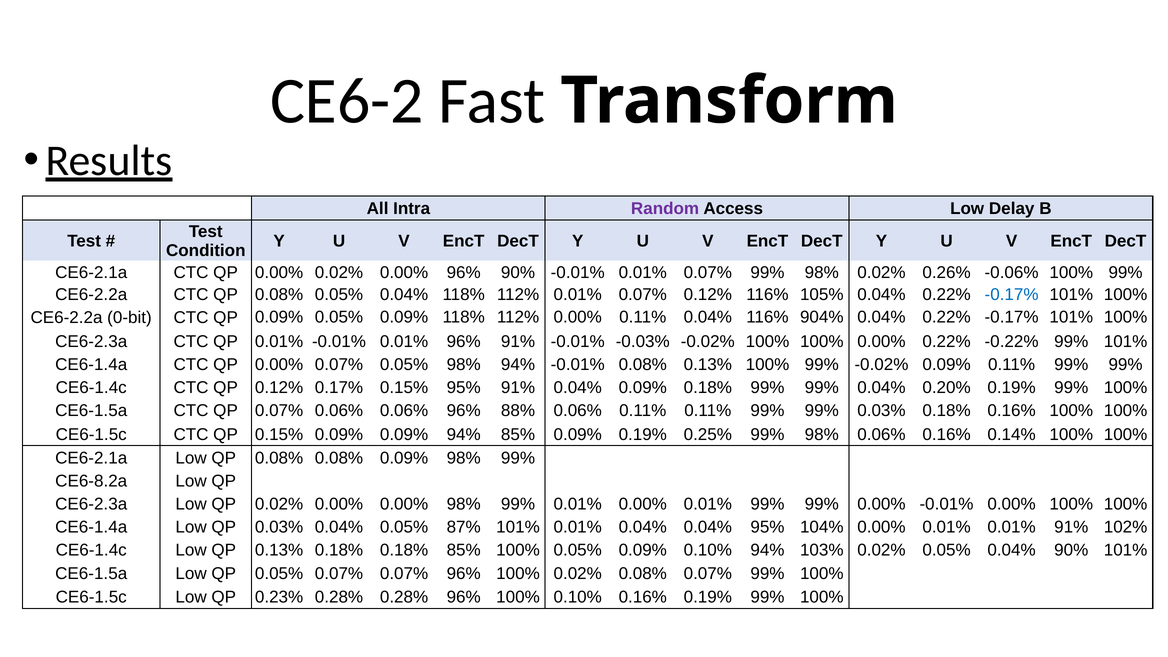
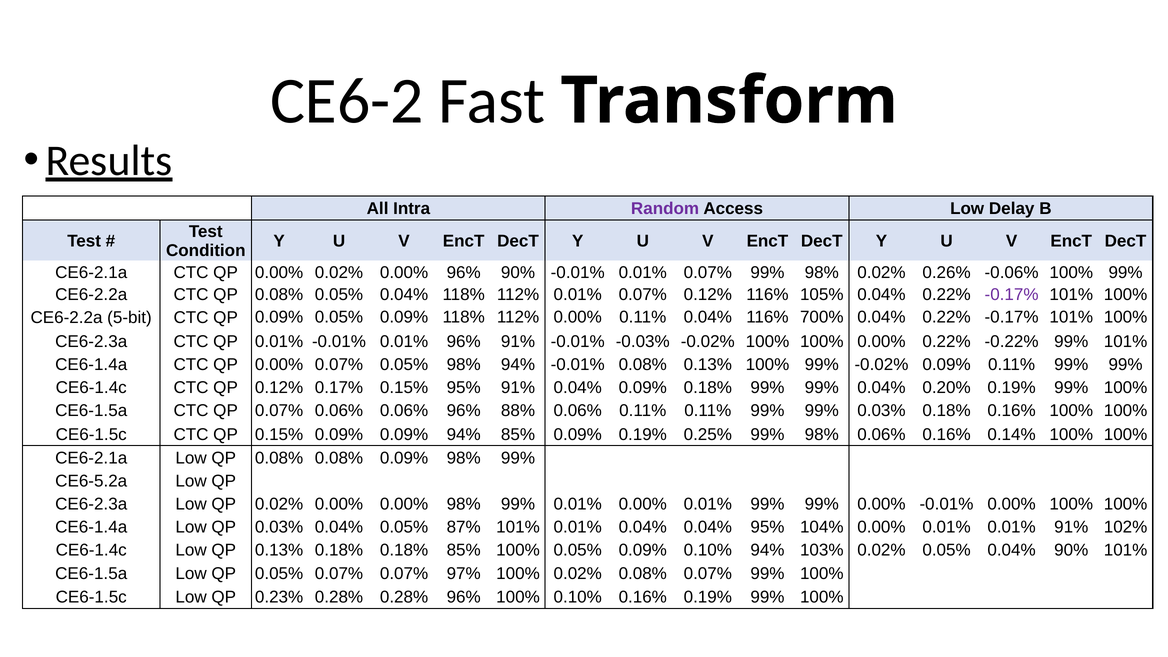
-0.17% colour: blue -> purple (1012, 295)
0-bit: 0-bit -> 5-bit (129, 318)
904%: 904% -> 700% (822, 317)
CE6-8.2a: CE6-8.2a -> CE6-5.2a (91, 481)
0.07% 96%: 96% -> 97% (464, 573)
